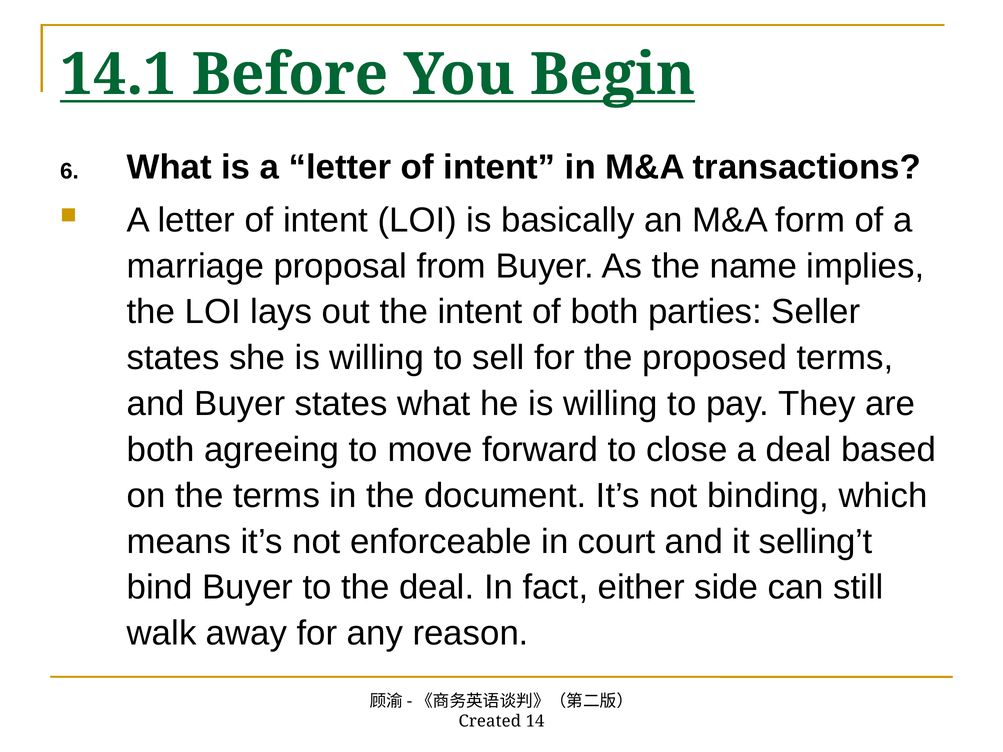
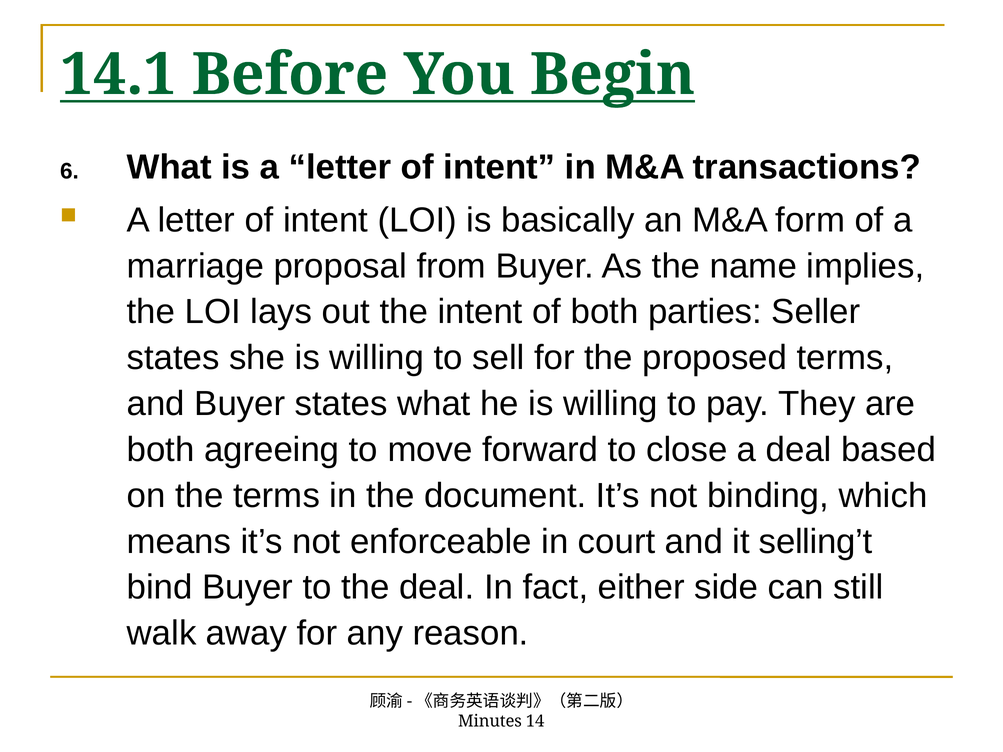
Created: Created -> Minutes (490, 722)
